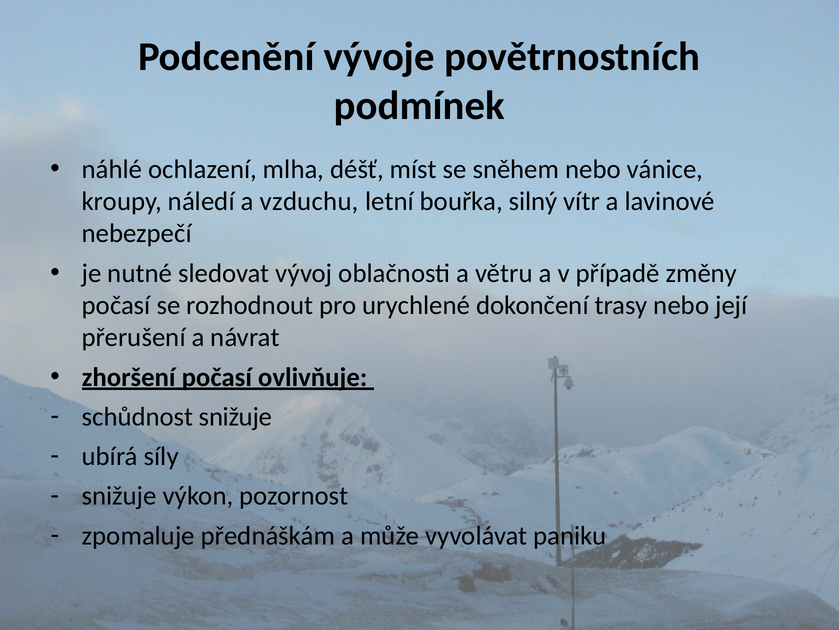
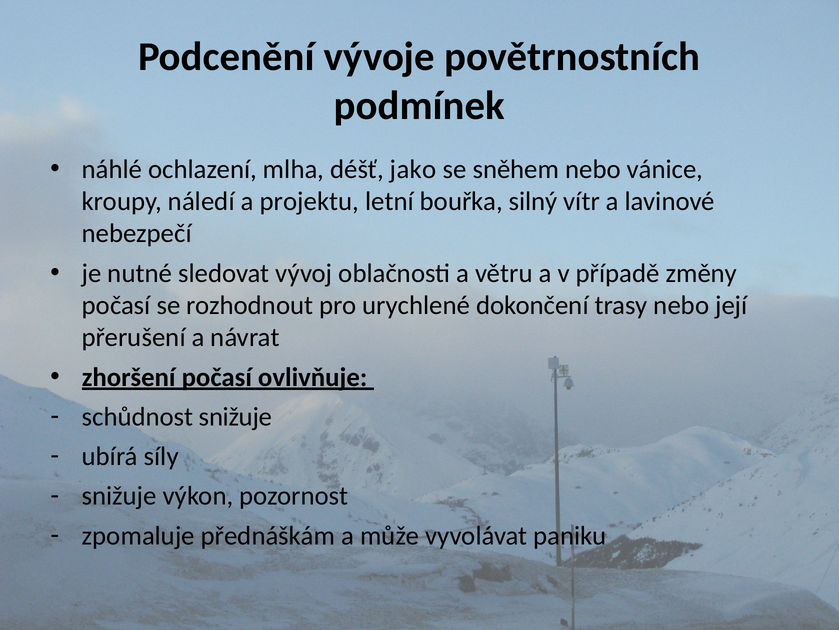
míst: míst -> jako (413, 169)
vzduchu: vzduchu -> projektu (309, 201)
